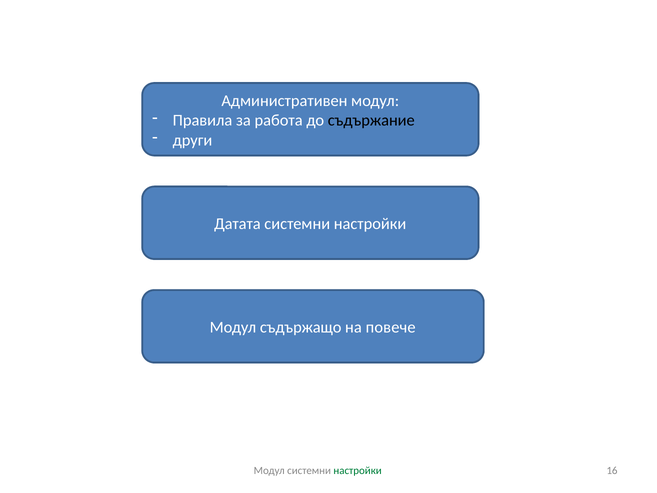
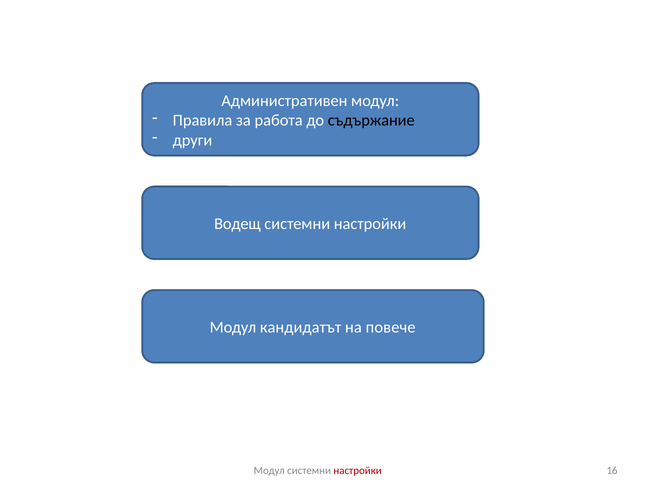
Датата: Датата -> Водещ (237, 224)
съдържaщо: съдържaщо -> кандидатът (301, 327)
настройки colour: green -> red (358, 471)
